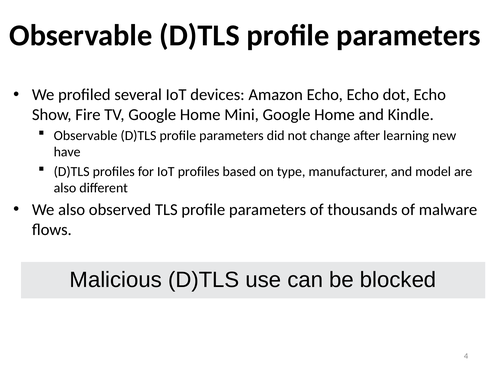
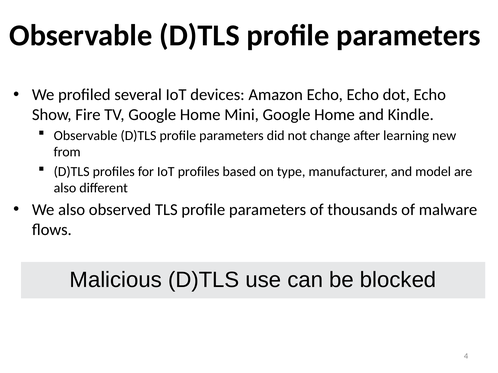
have: have -> from (67, 152)
